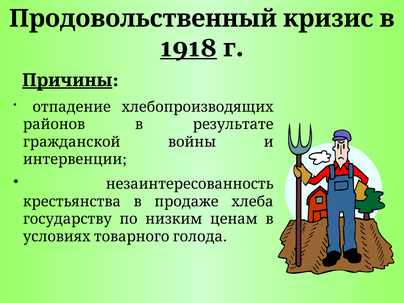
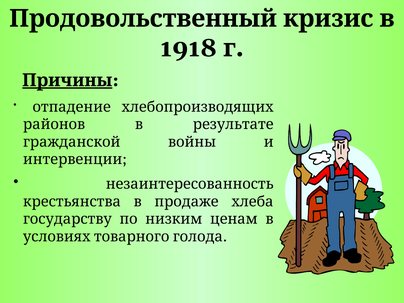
1918 underline: present -> none (189, 48)
